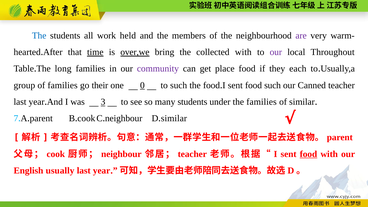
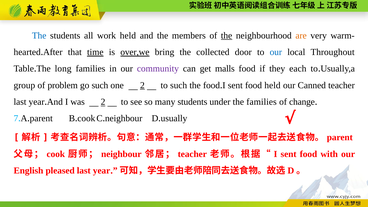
the underline: none -> present (227, 36)
are colour: purple -> orange (301, 36)
collected with: with -> door (243, 52)
our colour: purple -> blue (276, 52)
place: place -> malls (225, 69)
of families: families -> problem (63, 85)
go their: their -> such (100, 85)
one 0: 0 -> 2 (142, 85)
food such: such -> held (272, 85)
was 3: 3 -> 2 (103, 102)
of similar: similar -> change (302, 102)
similar: similar -> usually (174, 118)
food underline: present -> none (308, 154)
usually: usually -> pleased (60, 171)
